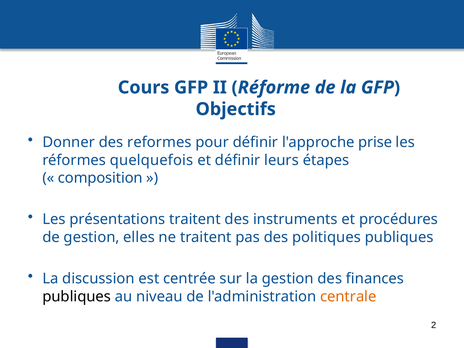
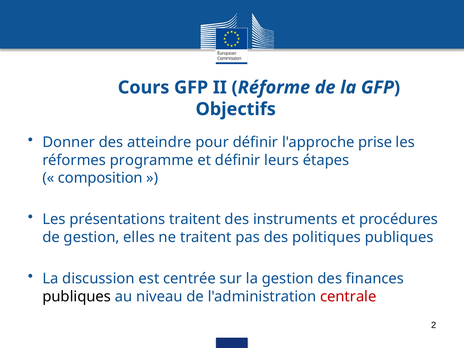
reformes: reformes -> atteindre (159, 142)
quelquefois: quelquefois -> programme (152, 160)
centrale colour: orange -> red (348, 296)
